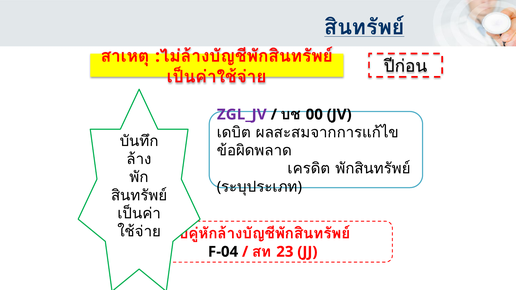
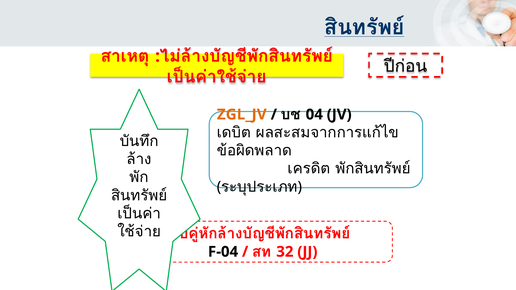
ZGL_JV colour: purple -> orange (242, 115)
00: 00 -> 04 (314, 115)
23: 23 -> 32 (285, 252)
